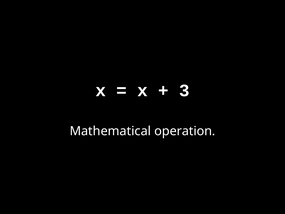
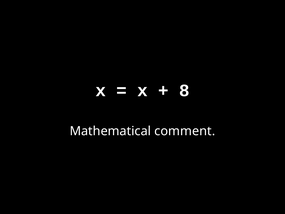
3: 3 -> 8 (184, 91)
operation: operation -> comment (185, 131)
